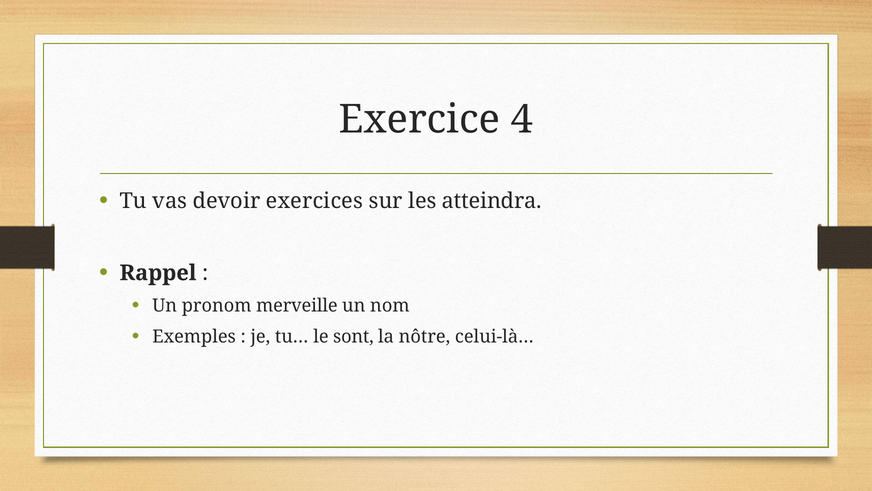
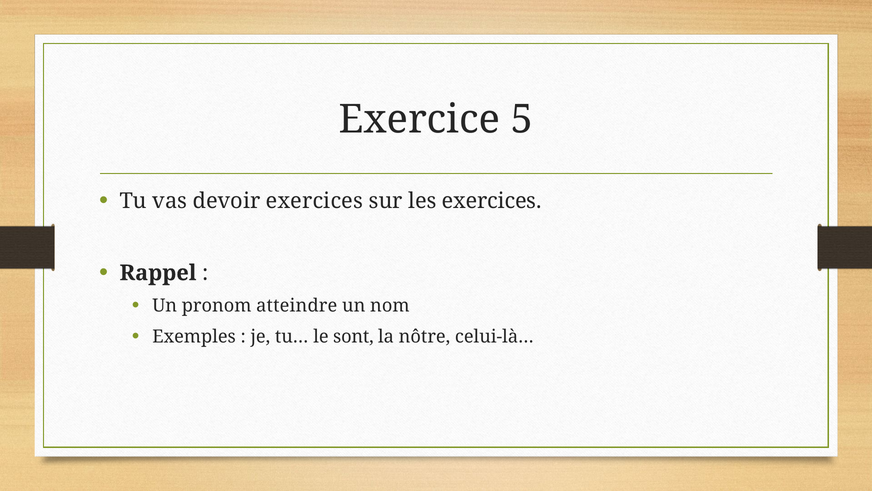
4: 4 -> 5 (522, 120)
les atteindra: atteindra -> exercices (492, 201)
merveille: merveille -> atteindre (297, 306)
